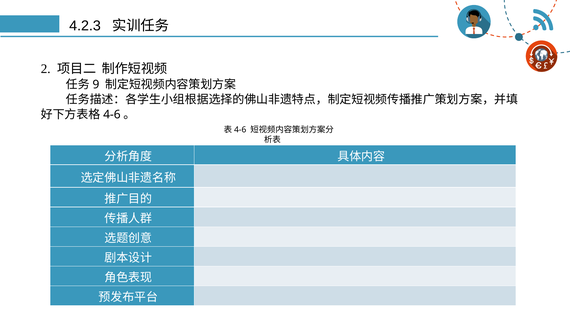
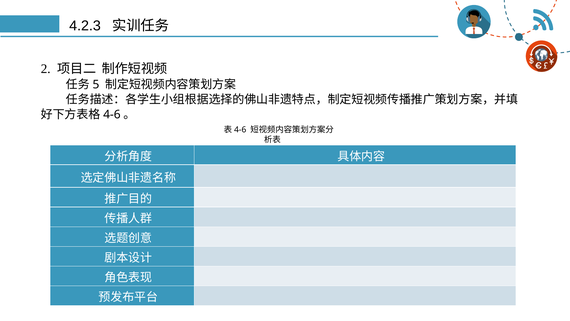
9: 9 -> 5 (96, 84)
